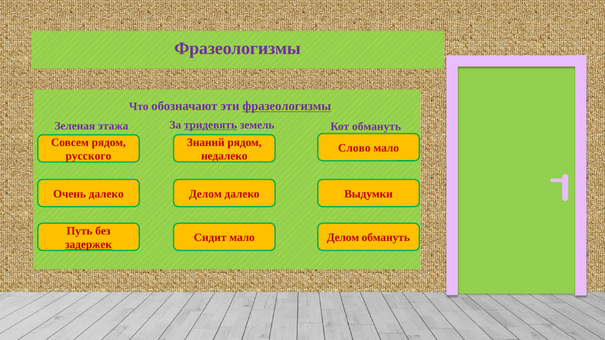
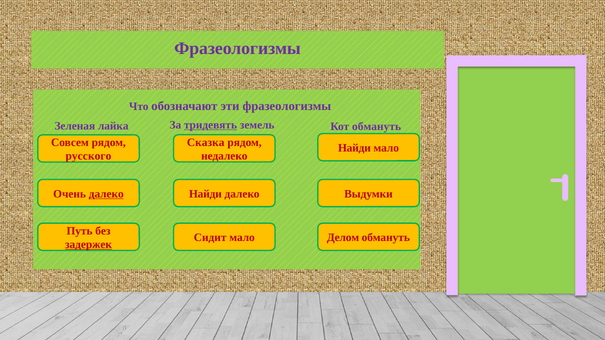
фразеологизмы underline: present -> none (287, 106)
этажа: этажа -> лайка (113, 126)
Знаний: Знаний -> Сказка (206, 142)
Слово: Слово -> Найди (354, 148)
далеко underline: none -> present (106, 194)
Делом: Делом -> Найди (205, 194)
